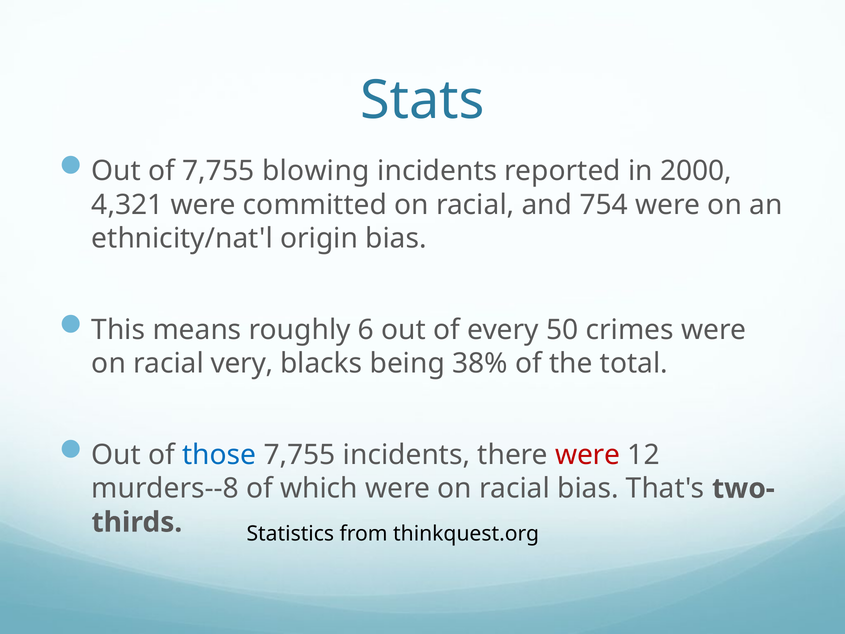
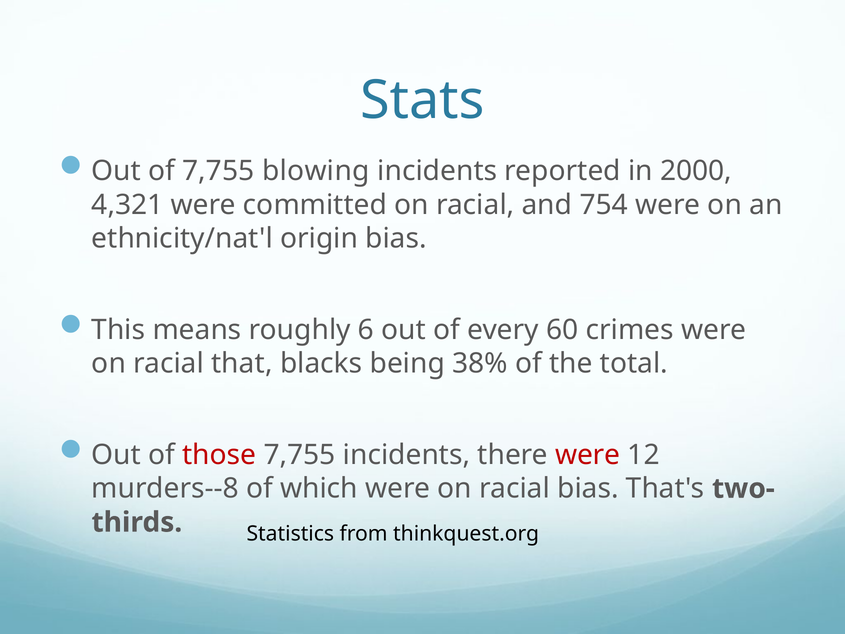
50: 50 -> 60 (562, 330)
very: very -> that (242, 363)
those colour: blue -> red (219, 455)
